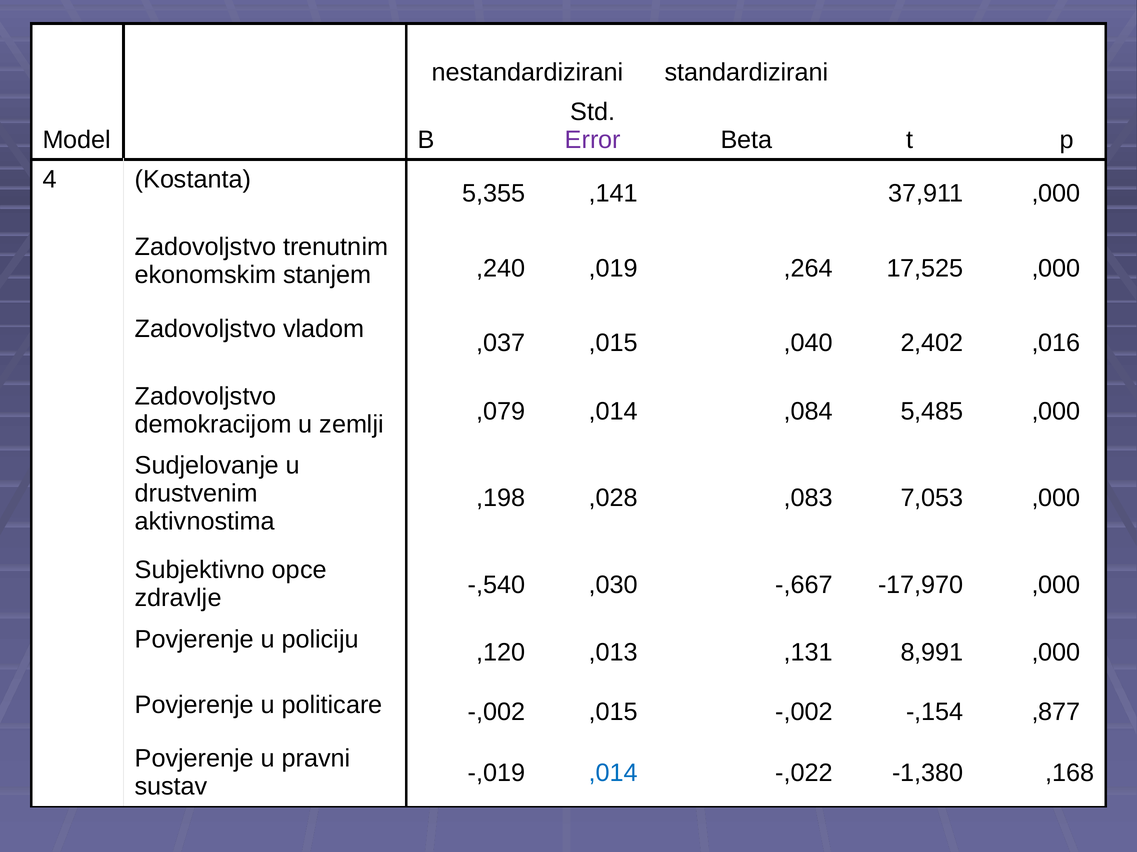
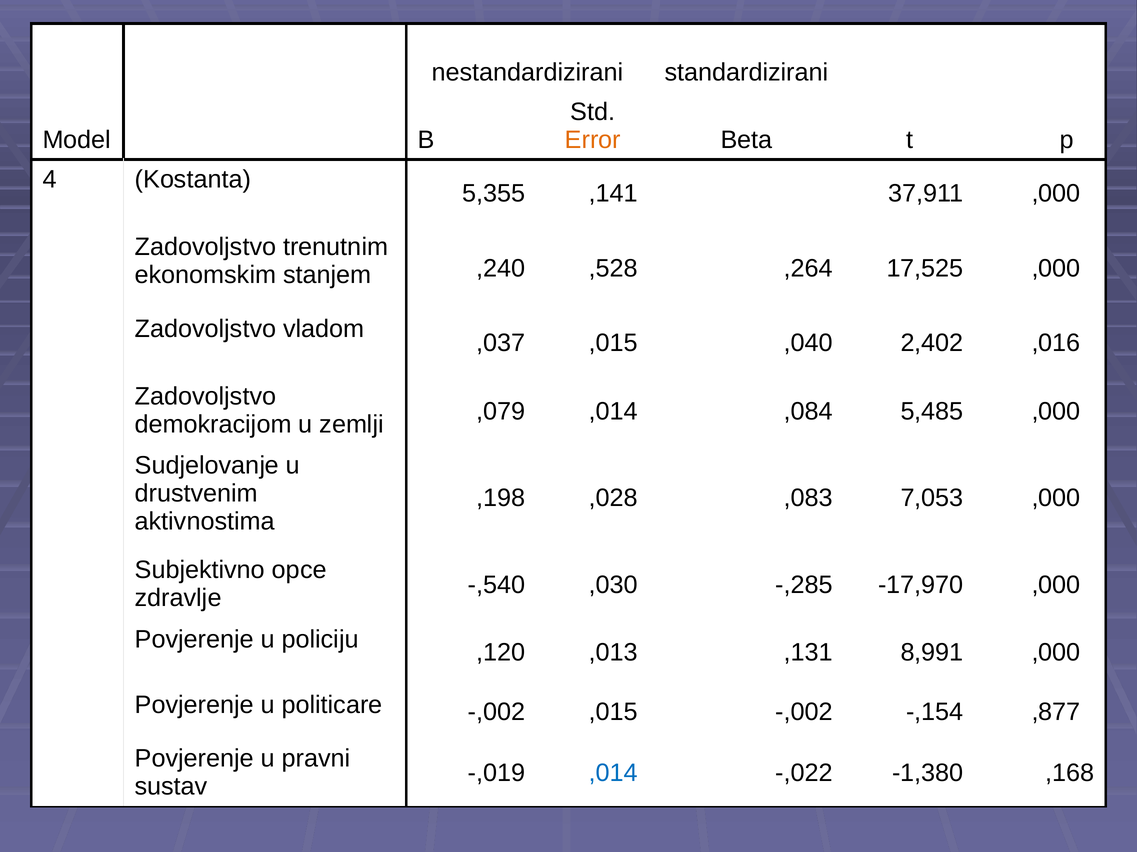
Error colour: purple -> orange (593, 140)
,019: ,019 -> ,528 (613, 269)
-,667: -,667 -> -,285 (804, 586)
